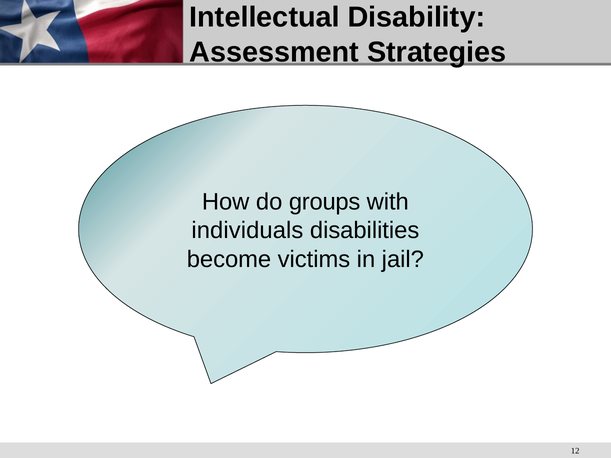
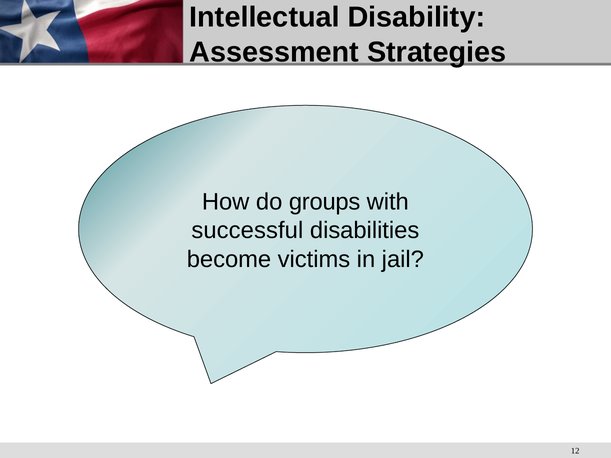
individuals: individuals -> successful (247, 231)
